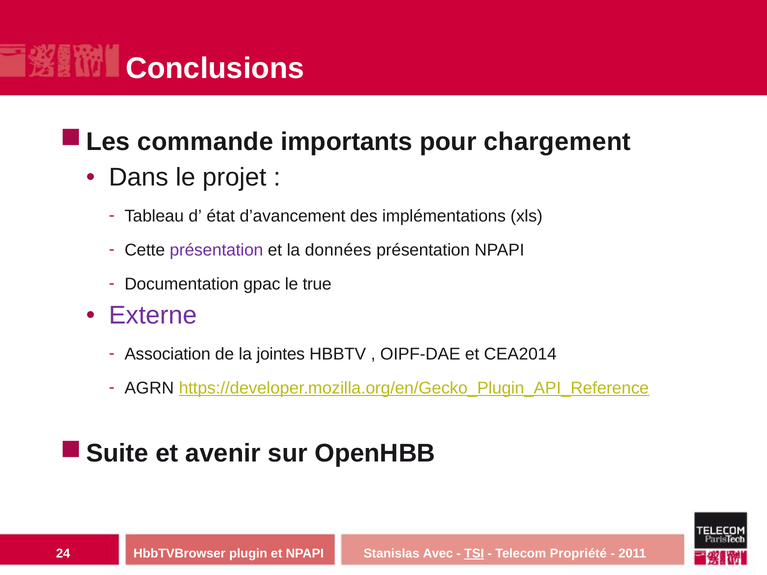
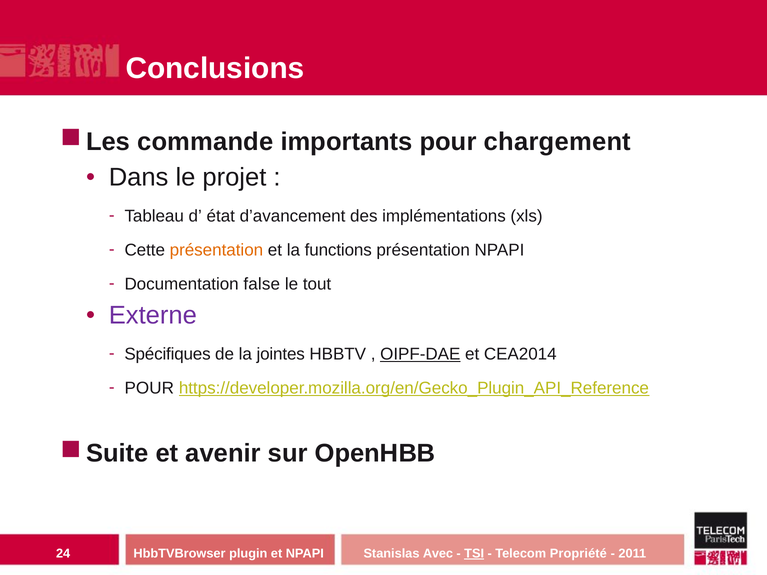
présentation colour: purple -> orange (216, 250)
données: données -> functions (338, 250)
gpac: gpac -> false (262, 284)
true: true -> tout (317, 284)
Association: Association -> Spécifiques (168, 354)
OIPF-DAE underline: none -> present (420, 354)
AGRN: AGRN -> POUR (149, 388)
